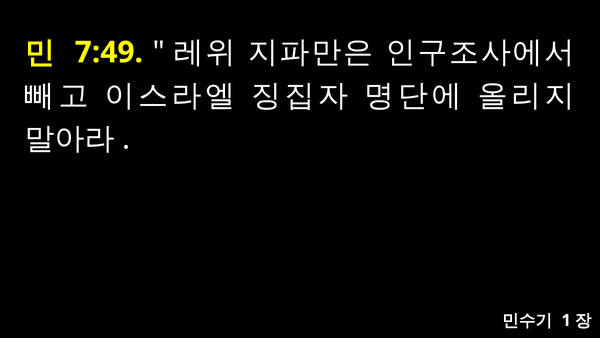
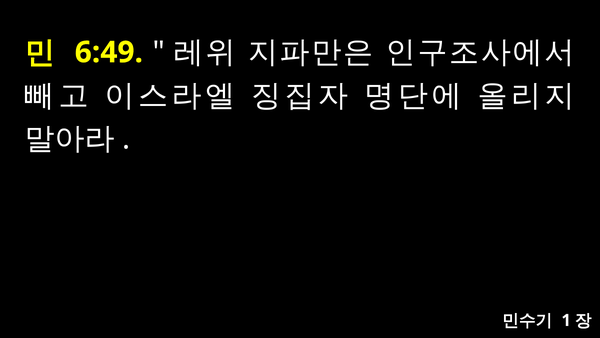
7:49: 7:49 -> 6:49 (109, 52)
